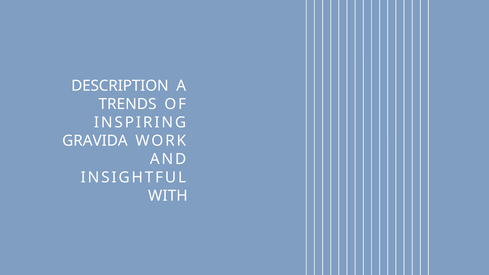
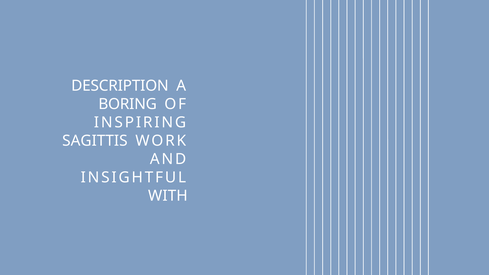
TRENDS: TRENDS -> BORING (128, 104)
GRAVIDA: GRAVIDA -> SAGITTIS (95, 141)
